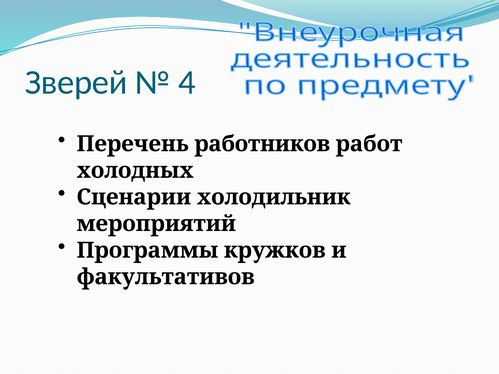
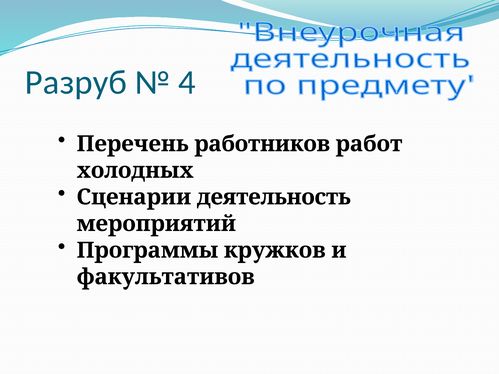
Зверей: Зверей -> Разруб (76, 82)
холодильник: холодильник -> деятельность (274, 197)
